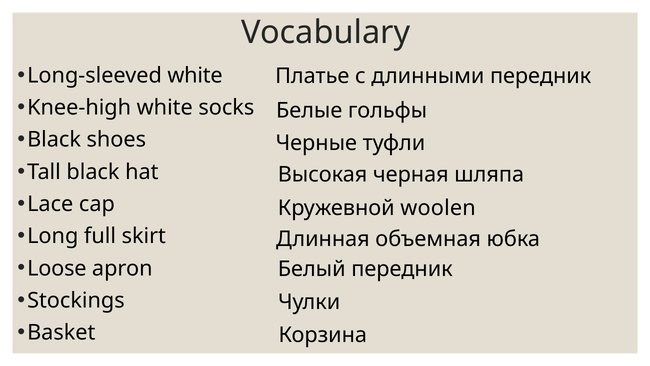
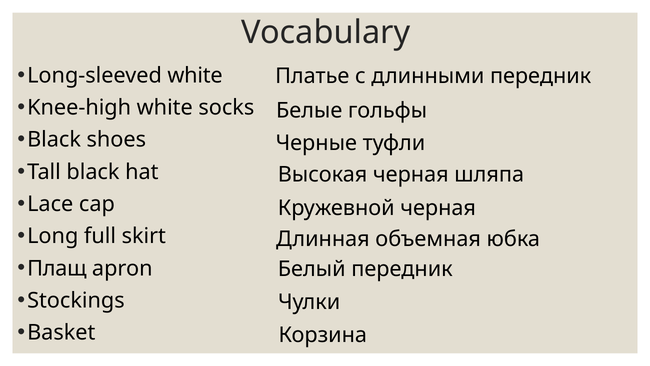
Кружевной woolen: woolen -> черная (438, 208)
Loose: Loose -> Плащ (57, 268)
